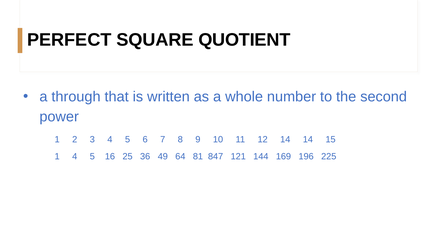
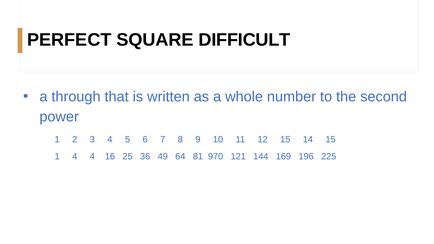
QUOTIENT: QUOTIENT -> DIFFICULT (244, 40)
12 14: 14 -> 15 (285, 140)
1 4 5: 5 -> 4 (92, 157)
847: 847 -> 970 (216, 157)
